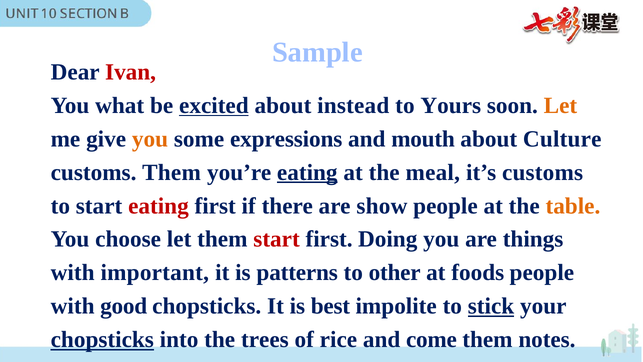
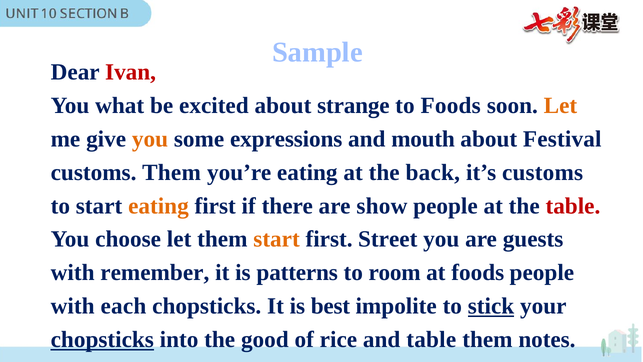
excited underline: present -> none (214, 105)
instead: instead -> strange (353, 105)
to Yours: Yours -> Foods (451, 105)
Culture: Culture -> Festival (562, 139)
eating underline: present -> none (307, 172)
meal: meal -> back (433, 172)
eating colour: red -> orange (158, 206)
table colour: orange -> red (573, 206)
start colour: red -> orange (277, 239)
Doing: Doing -> Street (388, 239)
things: things -> guests (533, 239)
important: important -> remember (155, 273)
other: other -> room (395, 273)
good: good -> each (123, 306)
trees: trees -> good (265, 339)
and come: come -> table (431, 339)
